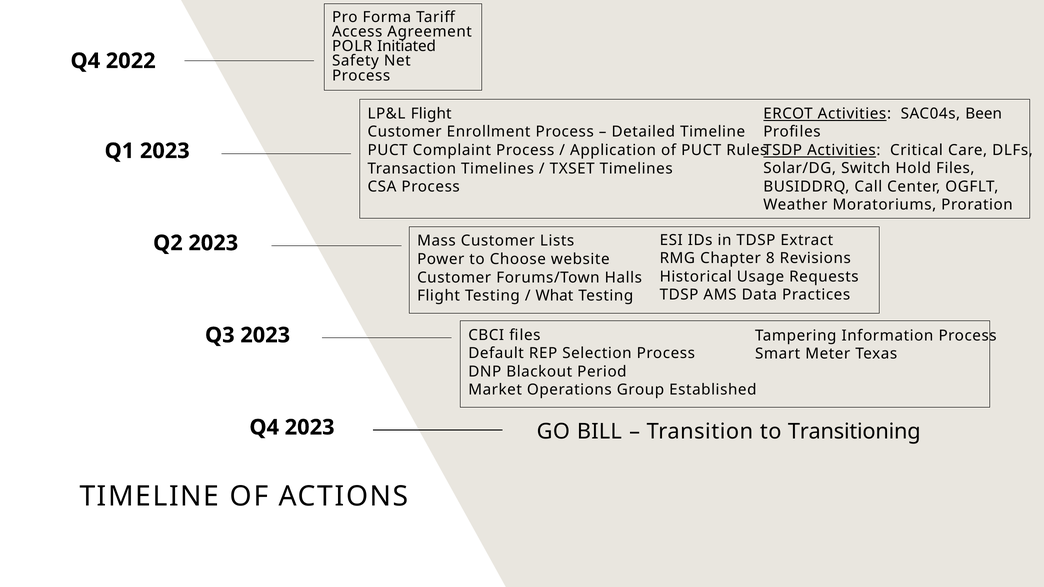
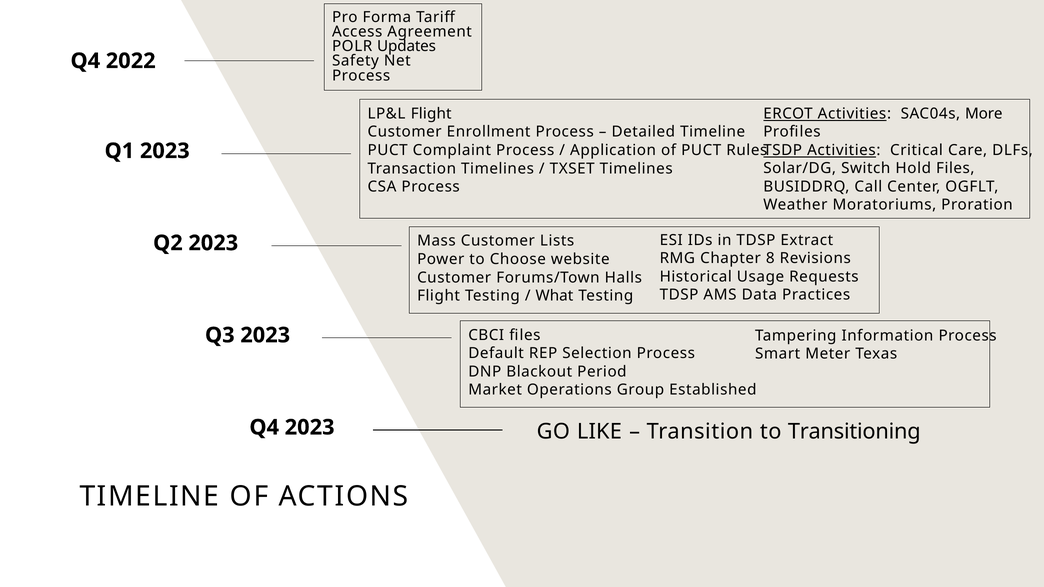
Initiated: Initiated -> Updates (407, 46)
Been: Been -> More (984, 114)
BILL: BILL -> LIKE (599, 432)
